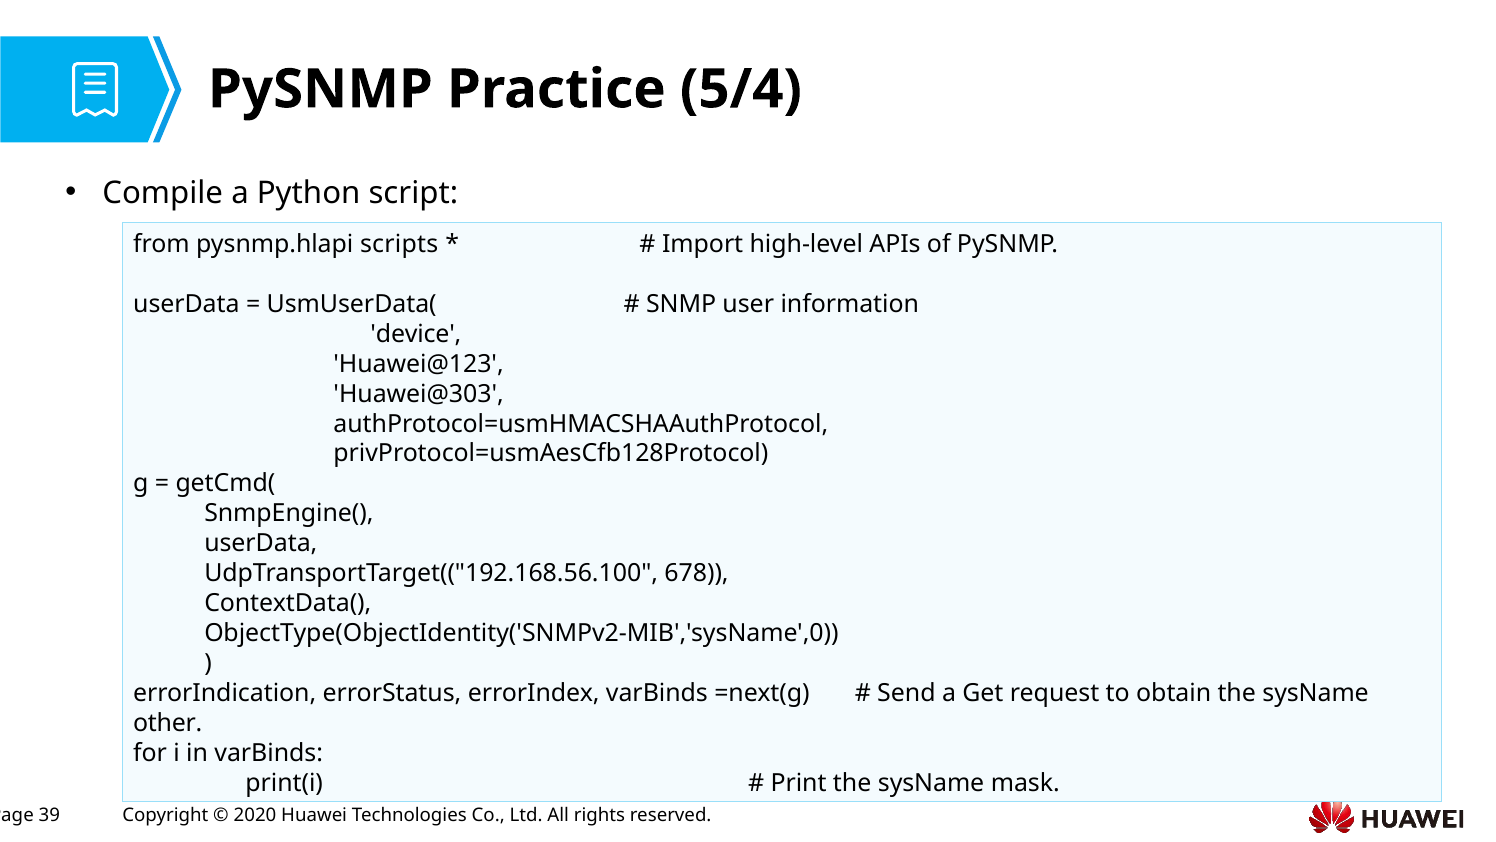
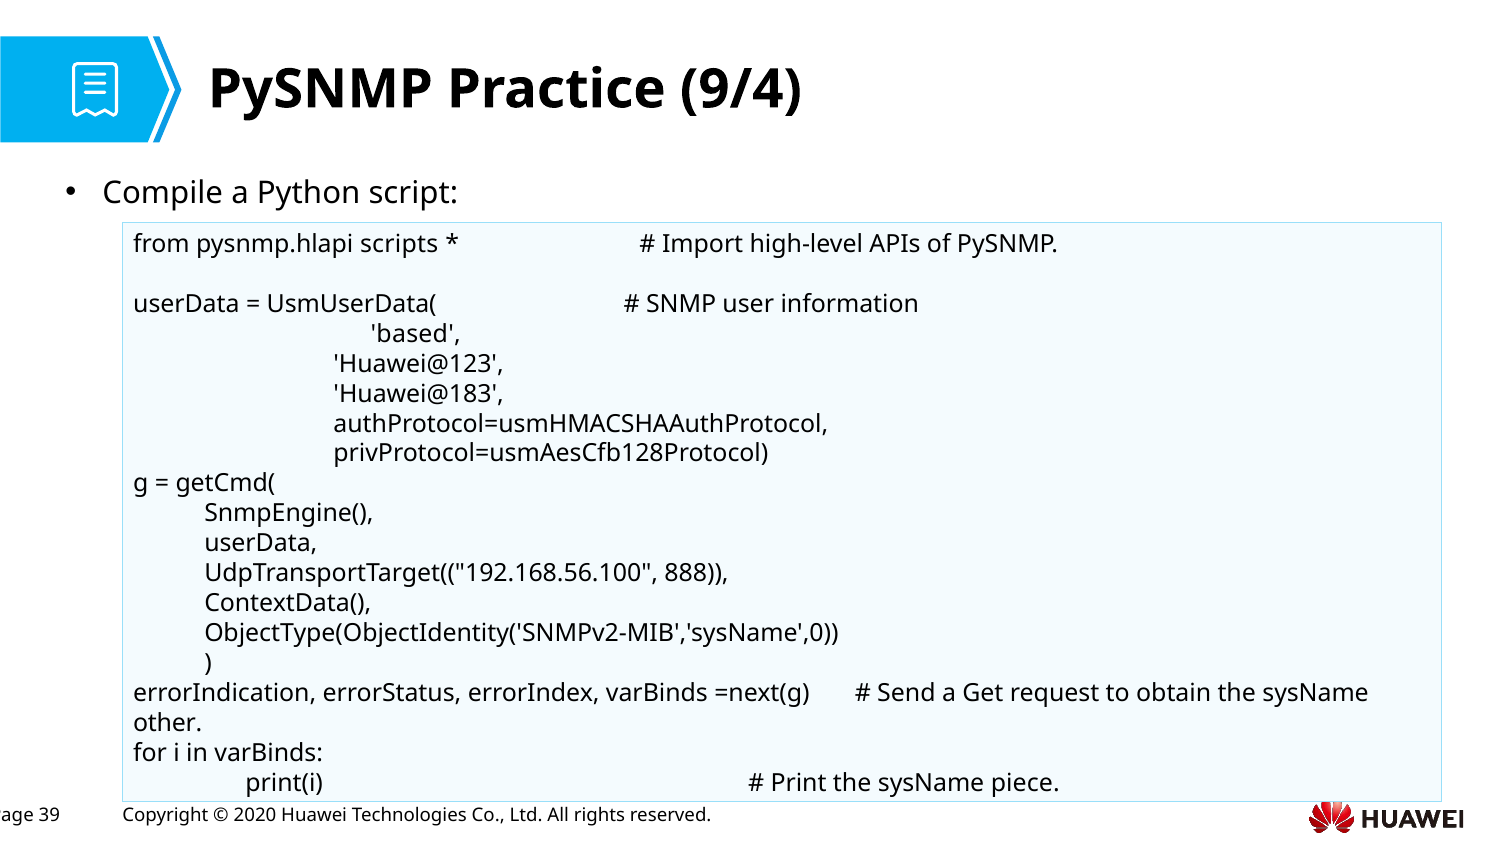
5/4: 5/4 -> 9/4 (741, 89)
device: device -> based (416, 334)
Huawei@303: Huawei@303 -> Huawei@183 (419, 394)
678: 678 -> 888 (697, 573)
mask: mask -> piece (1025, 782)
